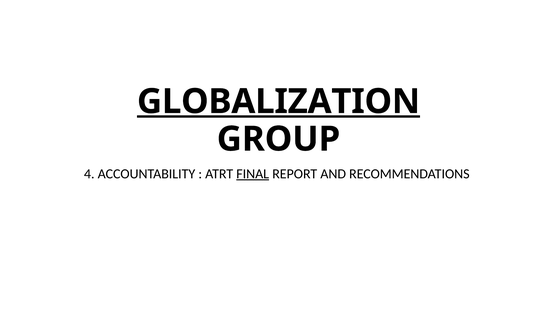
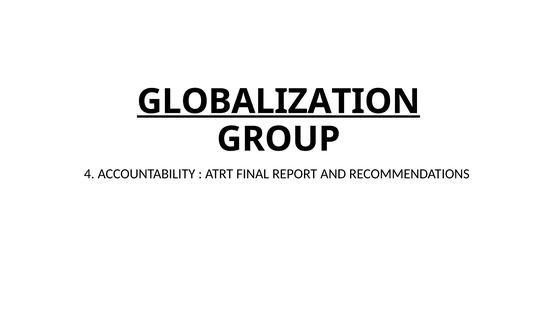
FINAL underline: present -> none (253, 174)
